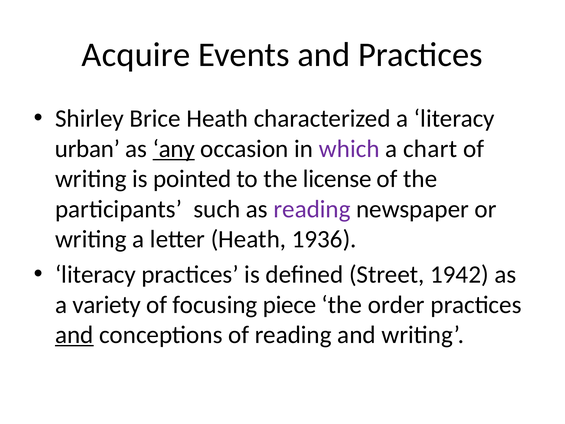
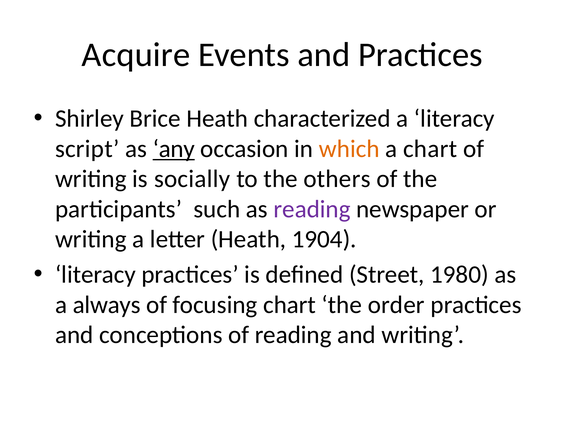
urban: urban -> script (87, 149)
which colour: purple -> orange (349, 149)
pointed: pointed -> socially (192, 179)
license: license -> others (337, 179)
1936: 1936 -> 1904 (324, 239)
1942: 1942 -> 1980 (459, 274)
variety: variety -> always (107, 305)
focusing piece: piece -> chart (290, 305)
and underline: present -> none (74, 335)
